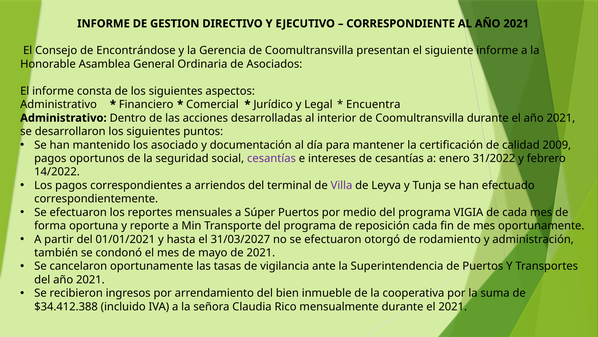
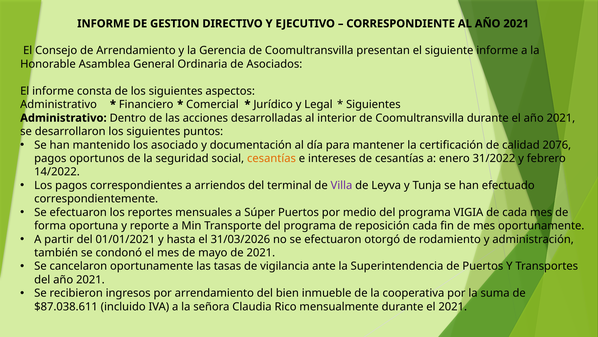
de Encontrándose: Encontrándose -> Arrendamiento (136, 51)
Encuentra: Encuentra -> Siguientes (373, 104)
2009: 2009 -> 2076 (557, 145)
cesantías colour: purple -> orange (271, 158)
31/03/2027: 31/03/2027 -> 31/03/2026 (240, 239)
$34.412.388: $34.412.388 -> $87.038.611 (66, 306)
